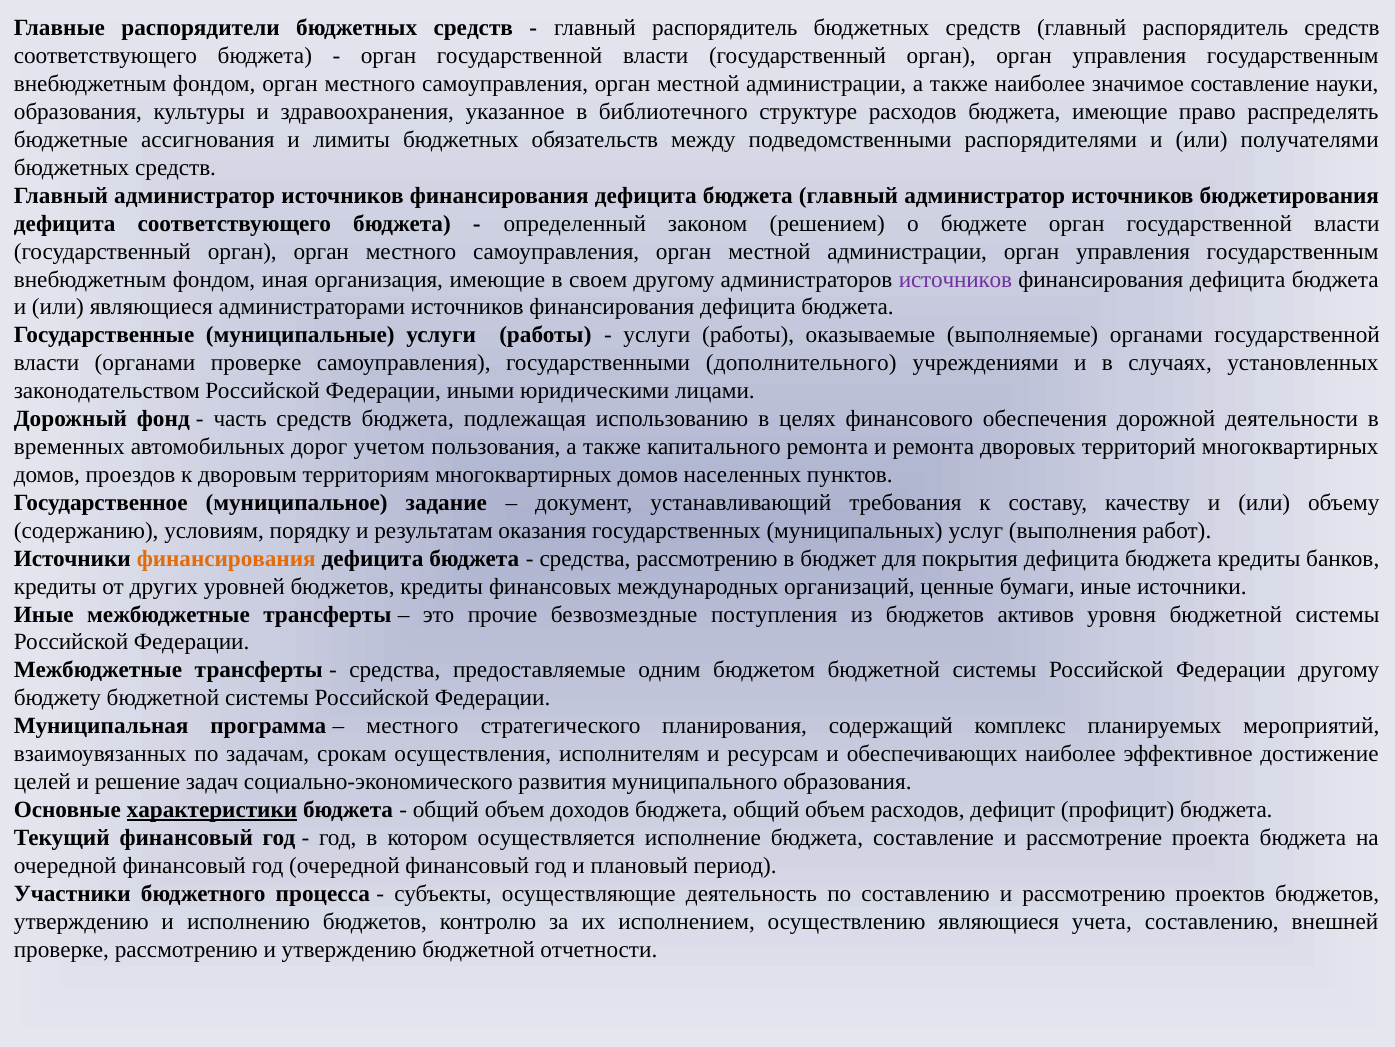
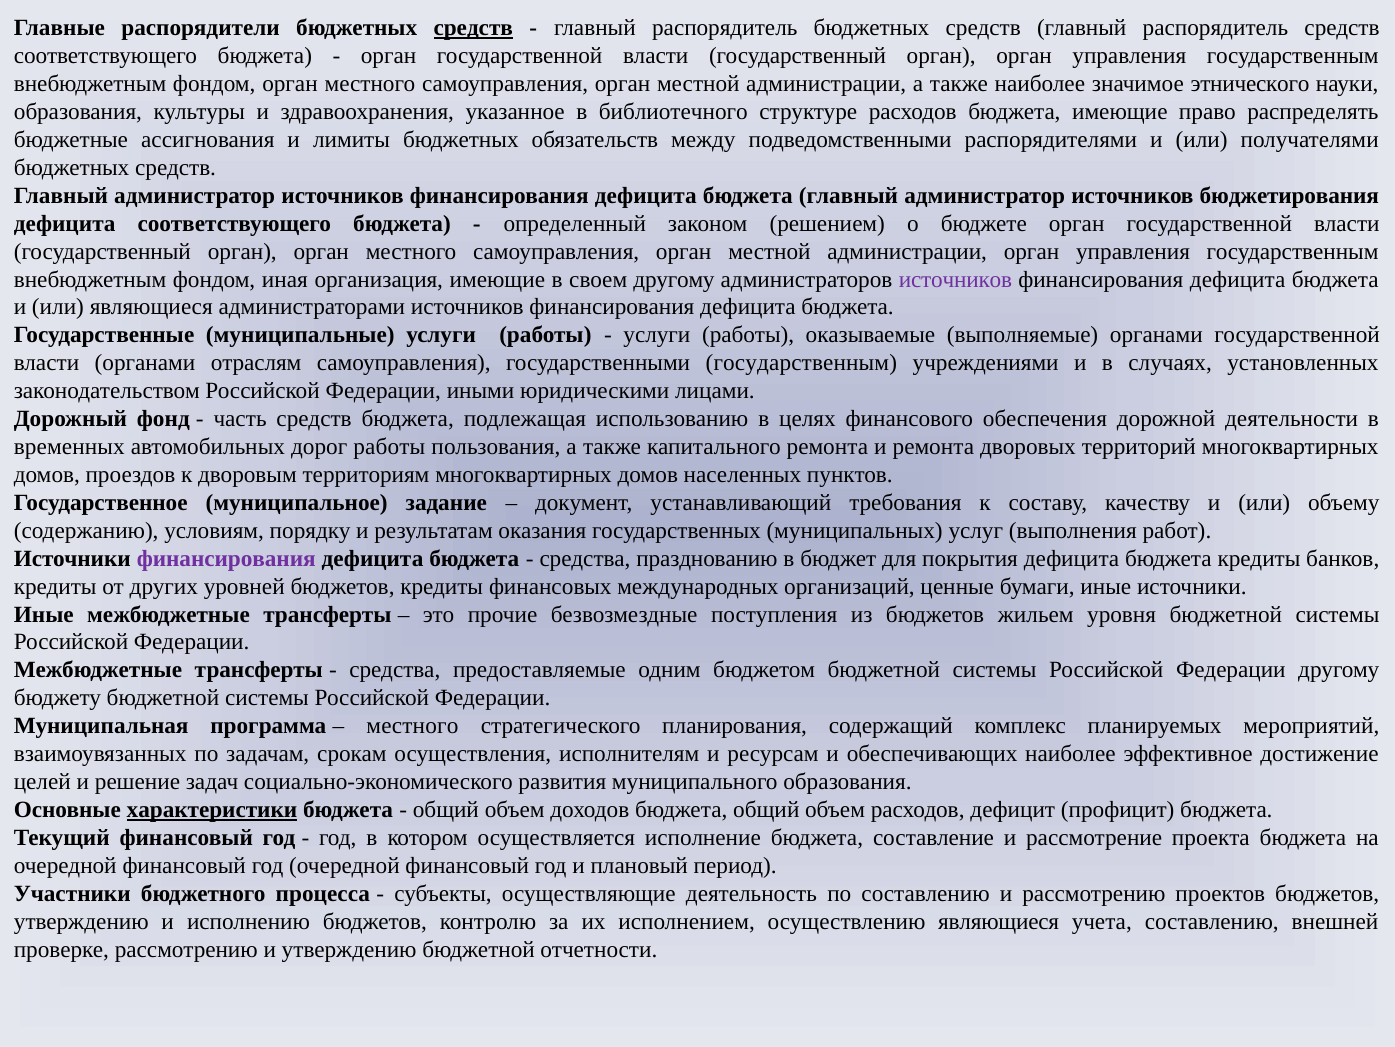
средств underline: none -> present (473, 28)
значимое составление: составление -> этнического (1250, 84)
органами проверке: проверке -> отраслям (256, 363)
государственными дополнительного: дополнительного -> государственным (801, 363)
дорог учетом: учетом -> работы (389, 447)
финансирования colour: orange -> purple (226, 558)
средства рассмотрению: рассмотрению -> празднованию (707, 558)
активов: активов -> жильем (1036, 614)
